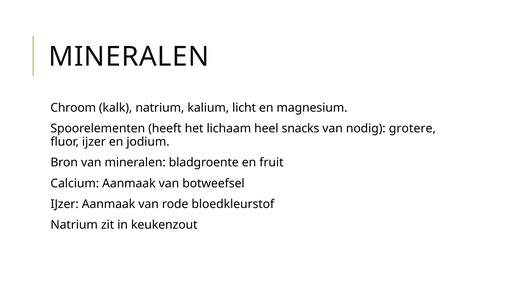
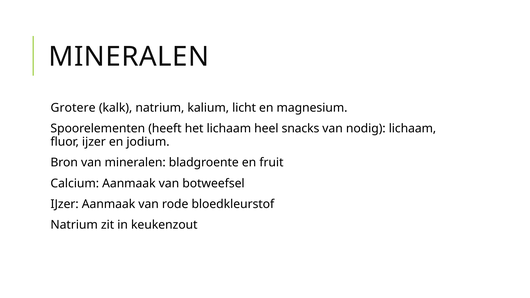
Chroom: Chroom -> Grotere (73, 108)
nodig grotere: grotere -> lichaam (412, 129)
